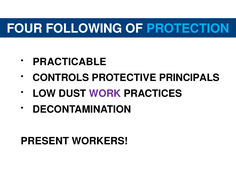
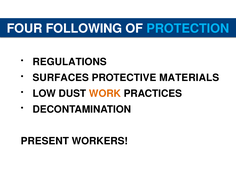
PRACTICABLE: PRACTICABLE -> REGULATIONS (70, 62)
CONTROLS: CONTROLS -> SURFACES (61, 78)
PRINCIPALS: PRINCIPALS -> MATERIALS (189, 78)
WORK colour: purple -> orange (105, 94)
